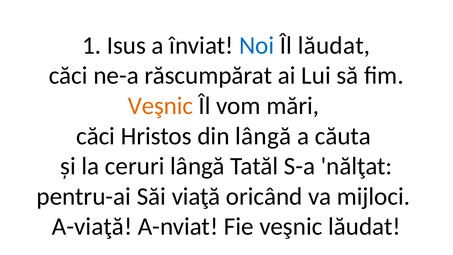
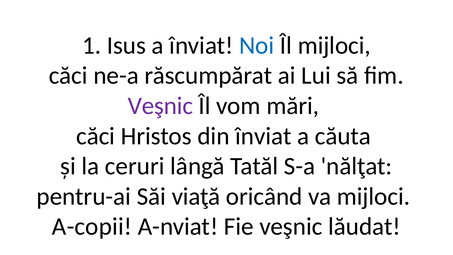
Îl lăudat: lăudat -> mijloci (334, 45)
Veşnic colour: orange -> purple (160, 106)
din lângă: lângă -> înviat (263, 136)
A-viaţă: A-viaţă -> A-copii (92, 227)
